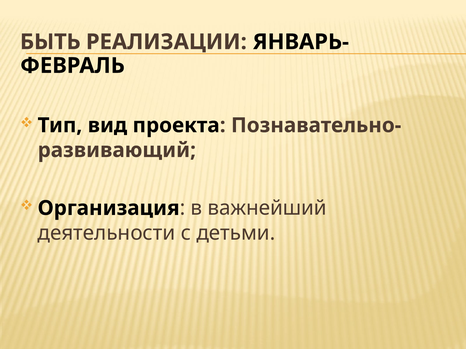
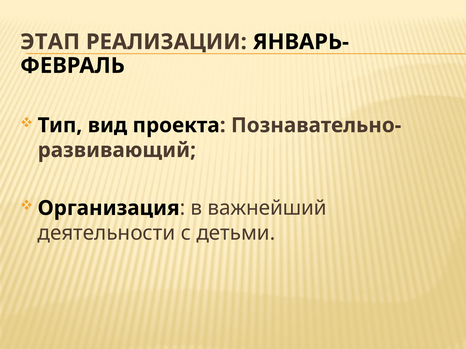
БЫТЬ: БЫТЬ -> ЭТАП (50, 42)
